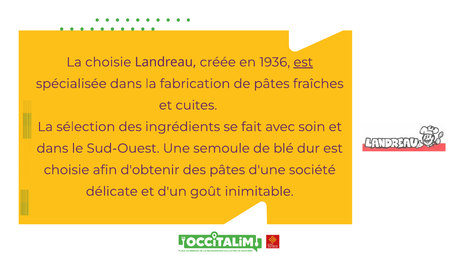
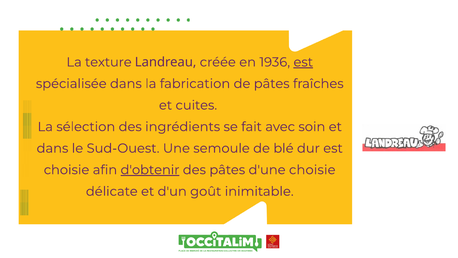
La choisie: choisie -> texture (108, 62)
d'obtenir underline: none -> present (150, 170)
d'une société: société -> choisie (312, 170)
